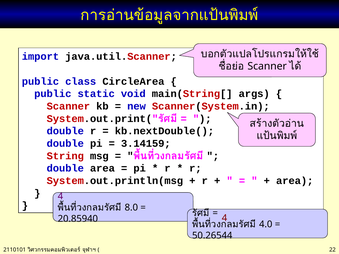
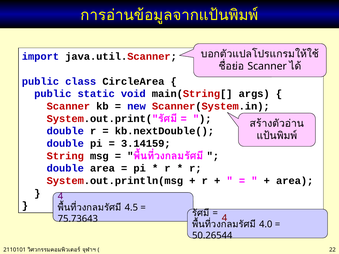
8.0: 8.0 -> 4.5 (131, 208)
20.85940: 20.85940 -> 75.73643 (78, 219)
